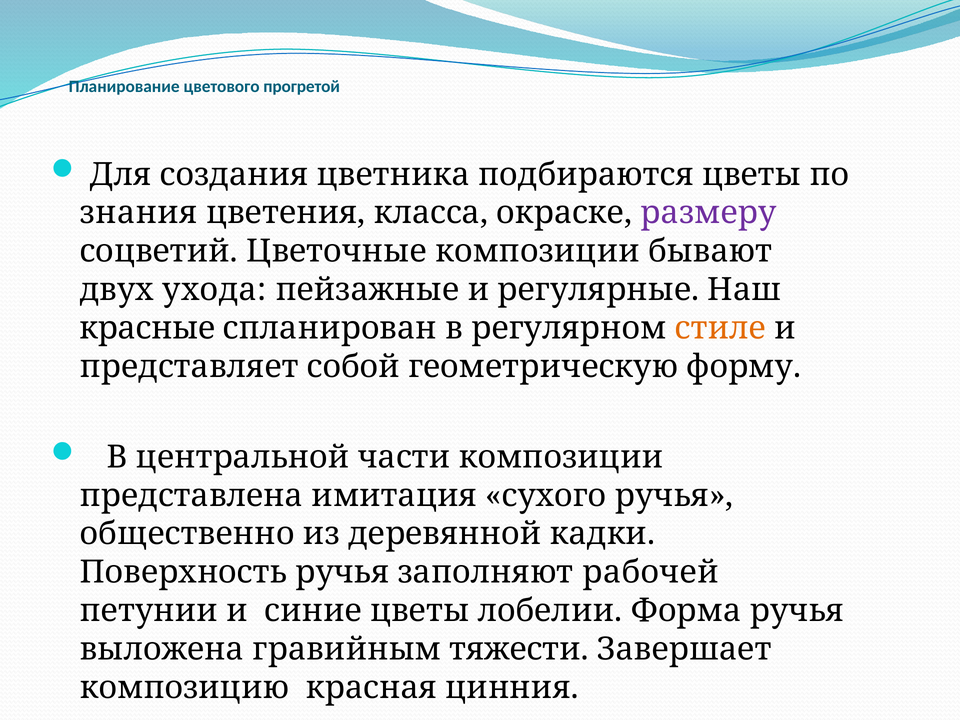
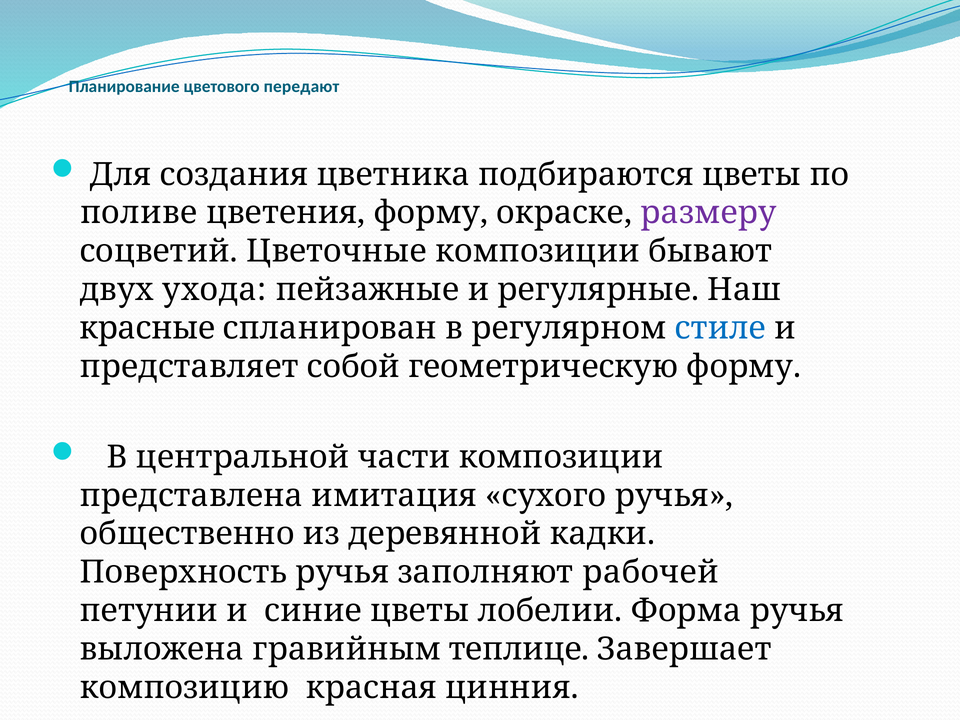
прогретой: прогретой -> передают (301, 87)
знания: знания -> поливе (139, 213)
цветения класса: класса -> форму (431, 213)
стиле colour: orange -> blue (720, 328)
тяжести: тяжести -> теплице (519, 649)
